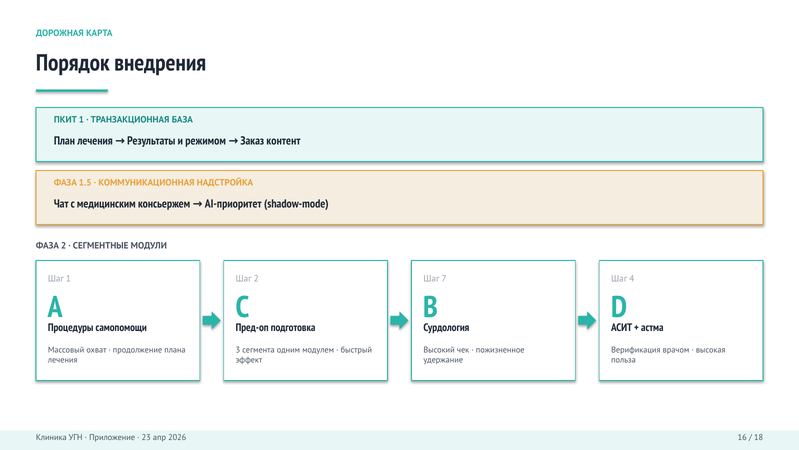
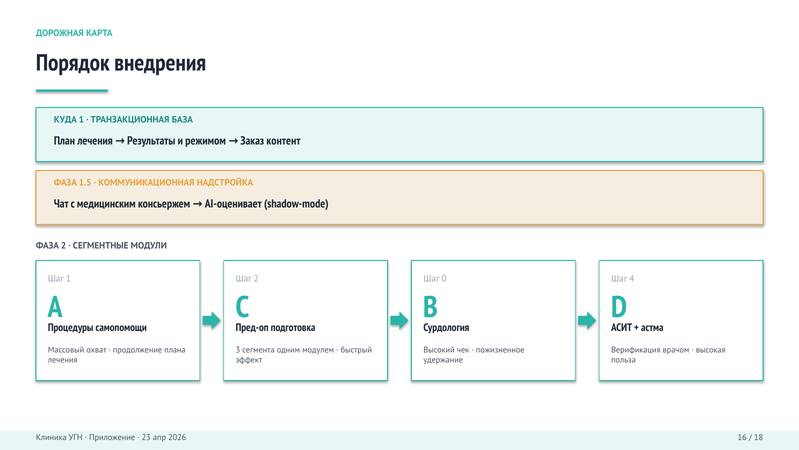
ПКИТ: ПКИТ -> КУДА (65, 119)
AI-приоритет: AI-приоритет -> AI-оценивает (233, 204)
7: 7 -> 0 (444, 278)
